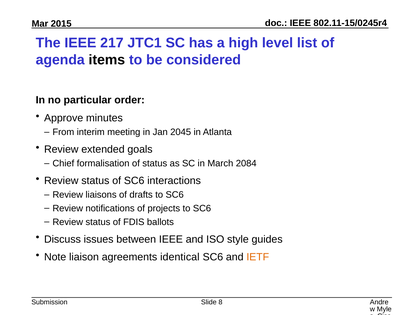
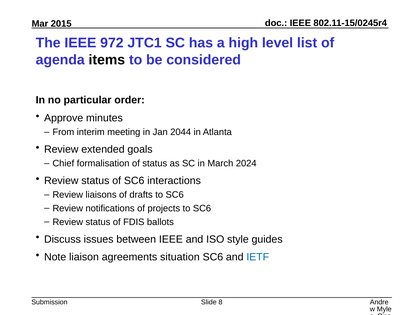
217: 217 -> 972 (112, 43)
2045: 2045 -> 2044 (181, 132)
2084: 2084 -> 2024 (246, 164)
identical: identical -> situation (180, 257)
IETF colour: orange -> blue (258, 257)
